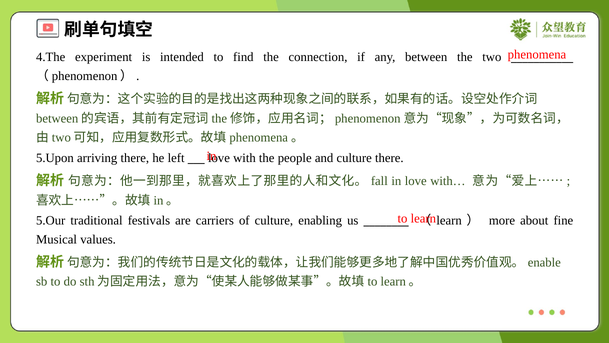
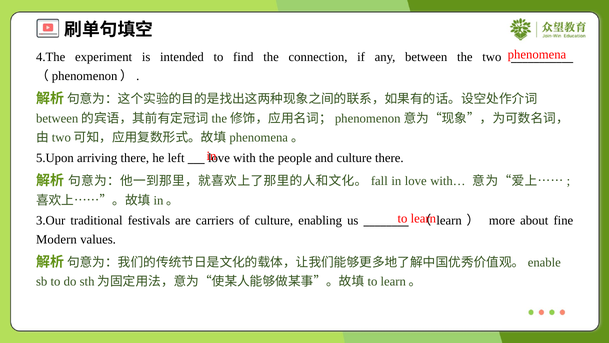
5.Our: 5.Our -> 3.Our (51, 220)
Musical: Musical -> Modern (56, 239)
